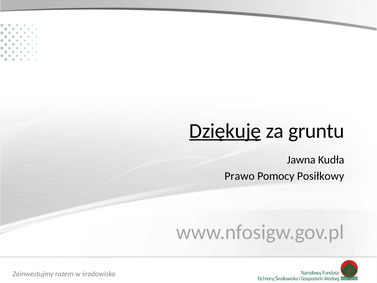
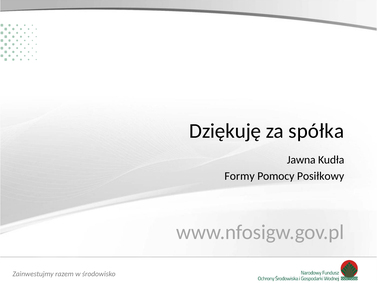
Dziękuję underline: present -> none (225, 131)
gruntu: gruntu -> spółka (316, 131)
Prawo: Prawo -> Formy (240, 176)
